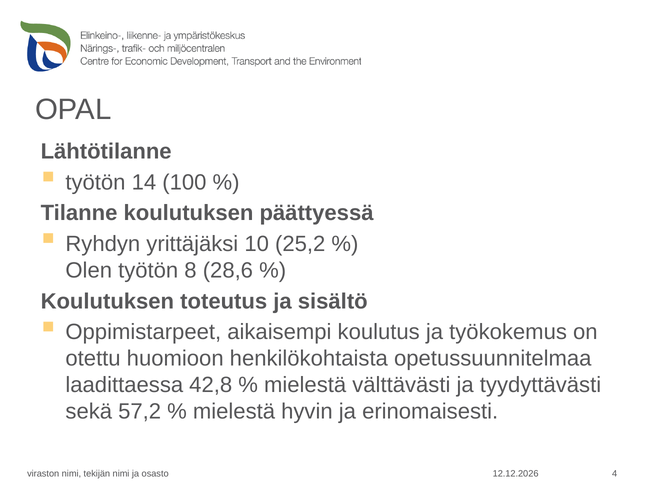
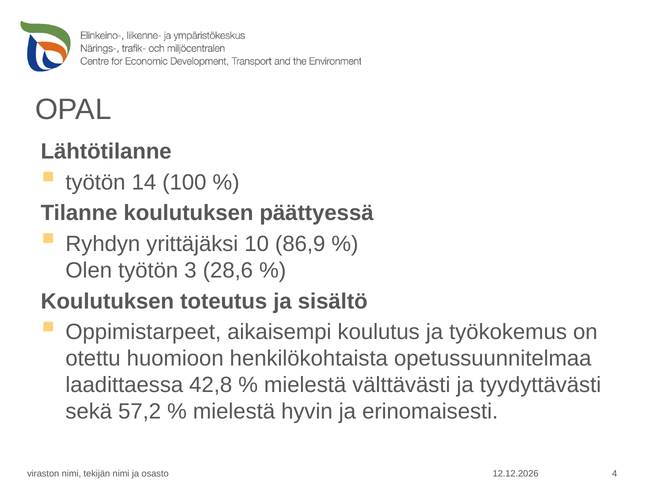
25,2: 25,2 -> 86,9 (300, 244)
8: 8 -> 3 (191, 271)
